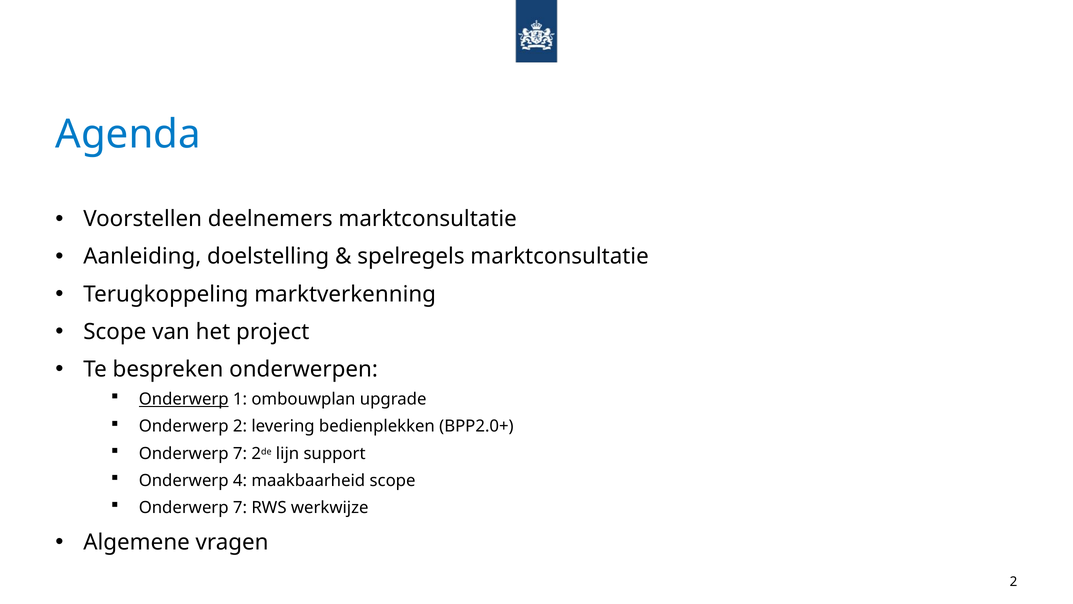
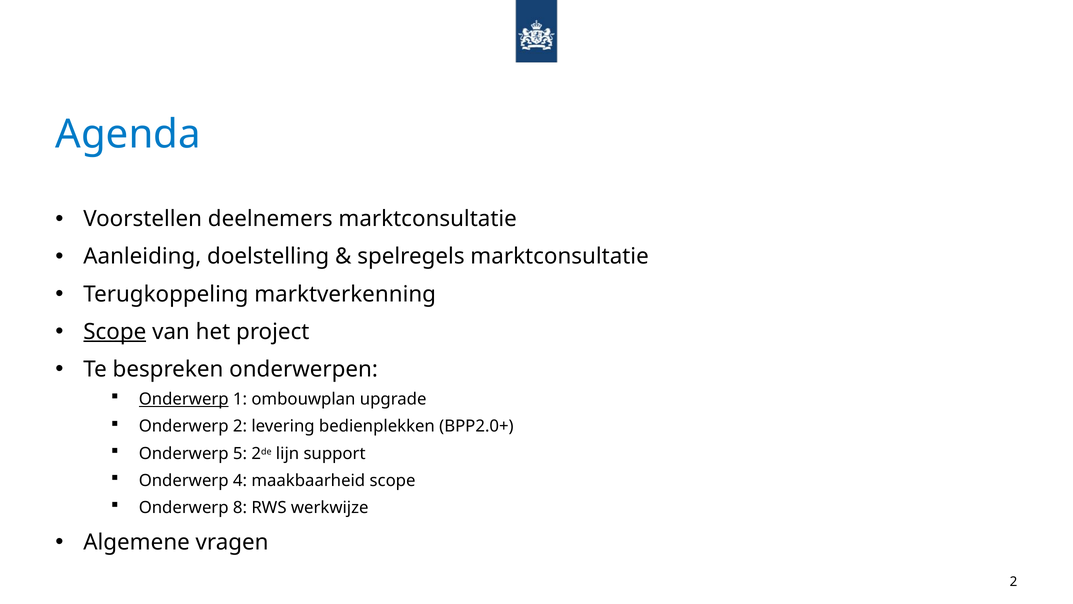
Scope underline: none -> present (115, 331)
7: 7 -> 5 (240, 453)
7: 7 -> 8 (240, 507)
